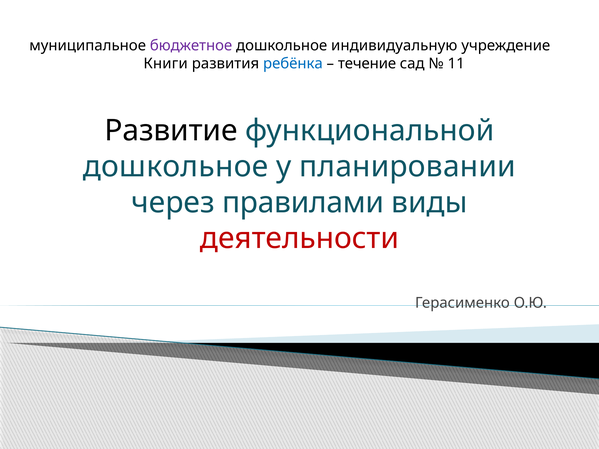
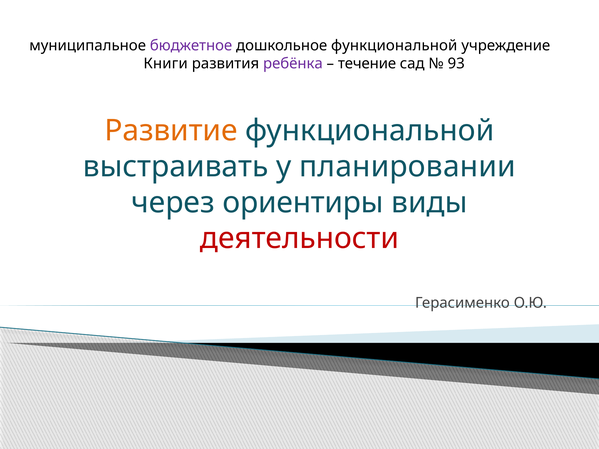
дошкольное индивидуальную: индивидуальную -> функциональной (394, 46)
ребёнка colour: blue -> purple (293, 64)
11: 11 -> 93 (456, 64)
Развитие colour: black -> orange (171, 131)
дошкольное: дошкольное -> выстраивать (176, 167)
правилами: правилами -> ориентиры (303, 203)
